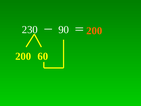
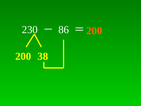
90: 90 -> 86 (64, 30)
60: 60 -> 38 (43, 56)
